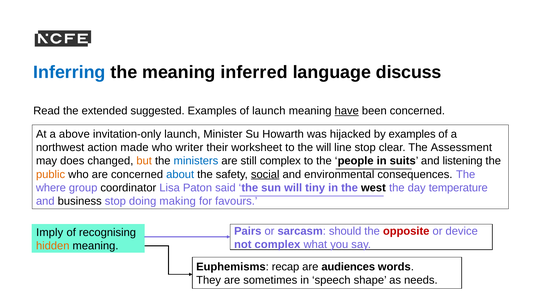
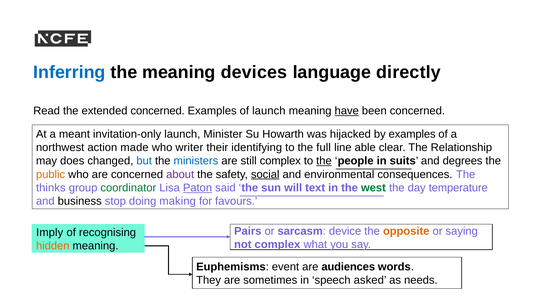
inferred: inferred -> devices (254, 72)
discuss: discuss -> directly (409, 72)
extended suggested: suggested -> concerned (158, 111)
above: above -> meant (74, 134)
worksheet: worksheet -> identifying (257, 148)
the will: will -> full (324, 148)
line stop: stop -> able (365, 148)
Assessment: Assessment -> Relationship (461, 148)
but colour: orange -> blue (144, 161)
the underline: none -> present (324, 161)
listening: listening -> degrees (463, 161)
about colour: blue -> purple (180, 174)
where: where -> thinks (51, 188)
coordinator colour: black -> green (128, 188)
Paton underline: none -> present (198, 188)
tiny: tiny -> text (315, 188)
west colour: black -> green (373, 188)
should: should -> device (345, 231)
opposite colour: red -> orange (406, 231)
device: device -> saying (462, 231)
recap: recap -> event (285, 267)
shape: shape -> asked (370, 280)
